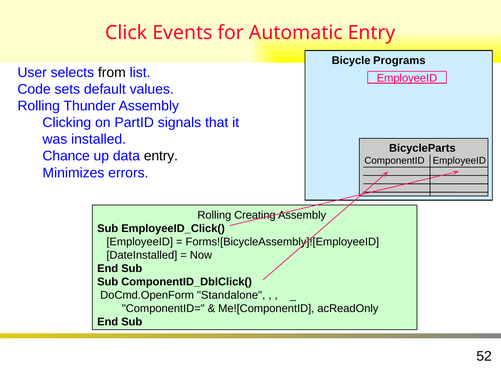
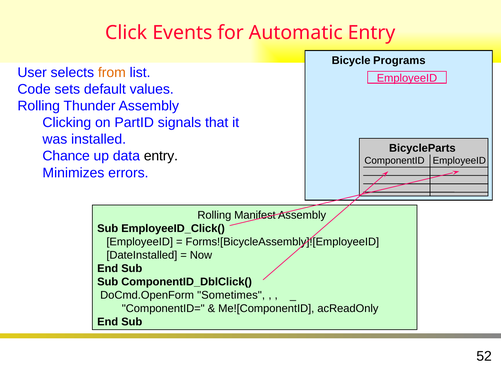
from colour: black -> orange (112, 72)
Creating: Creating -> Manifest (255, 215)
Standalone: Standalone -> Sometimes (231, 295)
